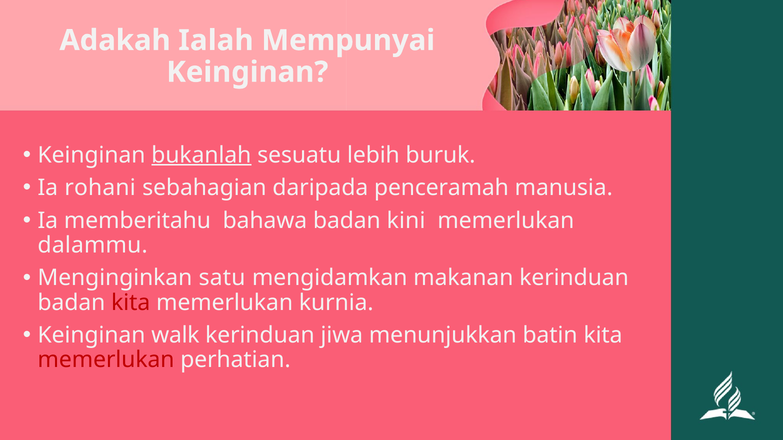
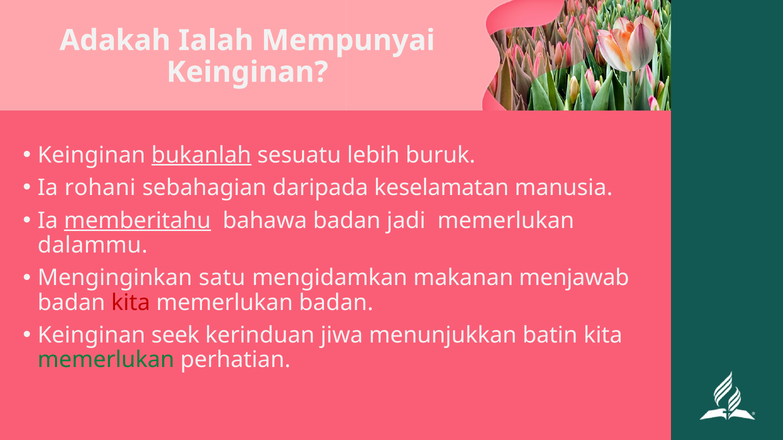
penceramah: penceramah -> keselamatan (442, 188)
memberitahu underline: none -> present (137, 221)
kini: kini -> jadi (406, 221)
makanan kerinduan: kerinduan -> menjawab (574, 278)
memerlukan kurnia: kurnia -> badan (336, 303)
walk: walk -> seek (175, 336)
memerlukan colour: red -> green (106, 360)
